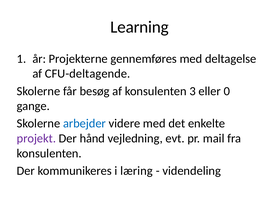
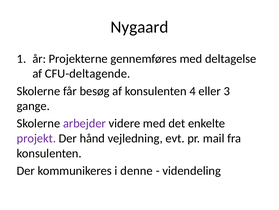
Learning: Learning -> Nygaard (139, 27)
3: 3 -> 4 (193, 91)
0: 0 -> 3 (227, 91)
arbejder colour: blue -> purple (84, 123)
læring: læring -> denne (137, 170)
